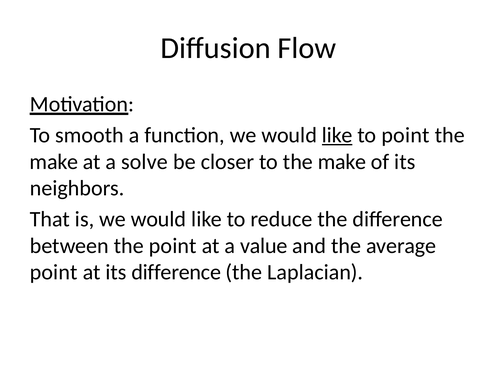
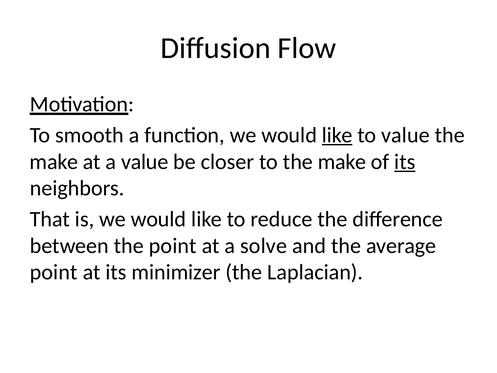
to point: point -> value (406, 135)
a solve: solve -> value (145, 162)
its underline: none -> present (405, 162)
value: value -> solve (264, 246)
its difference: difference -> minimizer (176, 272)
